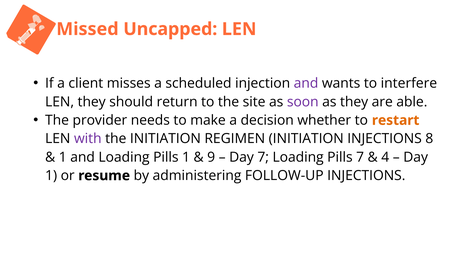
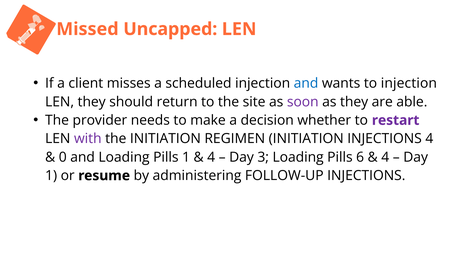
and colour: purple -> blue (306, 83)
to interfere: interfere -> injection (409, 83)
restart colour: orange -> purple (396, 120)
INJECTIONS 8: 8 -> 4 (429, 138)
1: 1 -> 0 (63, 157)
9: 9 -> 4 (211, 157)
Day 7: 7 -> 3 (263, 157)
Pills 7: 7 -> 6 (360, 157)
